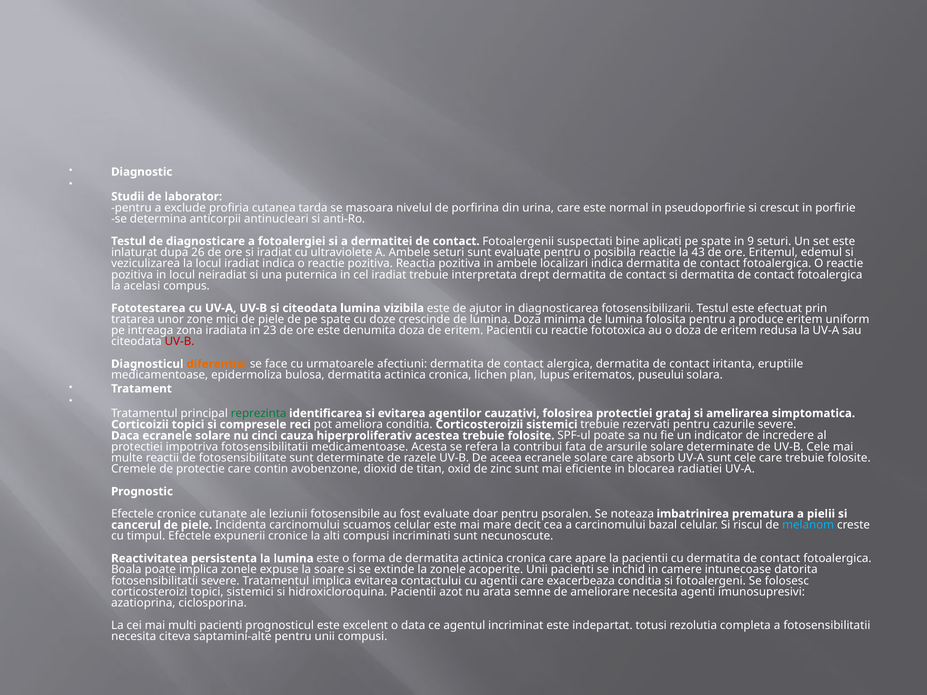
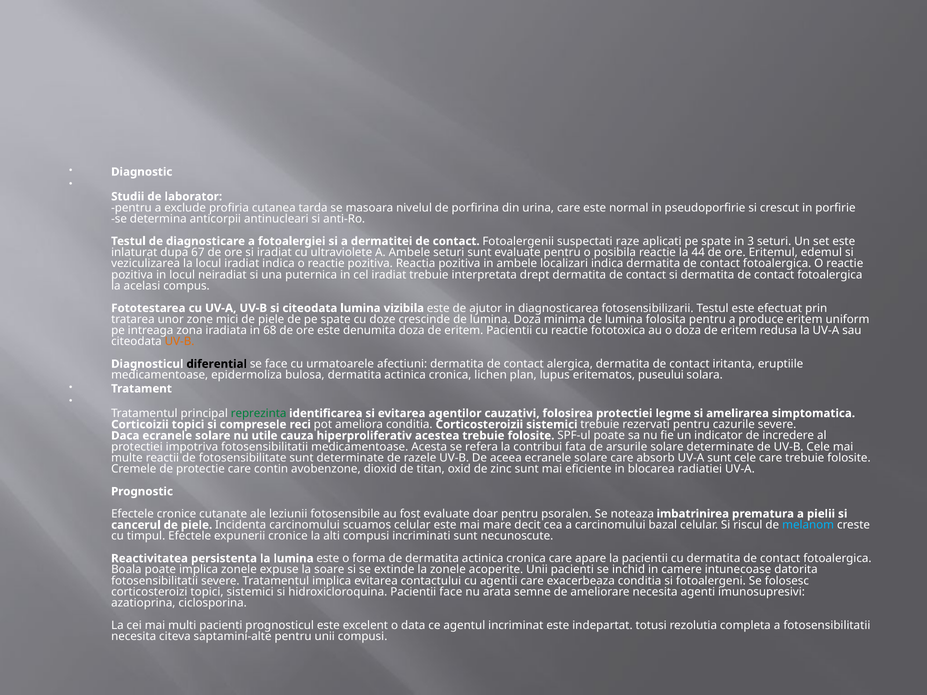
bine: bine -> raze (628, 241)
9: 9 -> 3 (751, 241)
26: 26 -> 67 (198, 252)
43: 43 -> 44 (698, 252)
23: 23 -> 68 (270, 331)
UV-B colour: red -> orange (180, 342)
diferential colour: orange -> black (217, 364)
grataj: grataj -> legme (673, 413)
cinci: cinci -> utile (264, 436)
Pacientii azot: azot -> face (451, 592)
